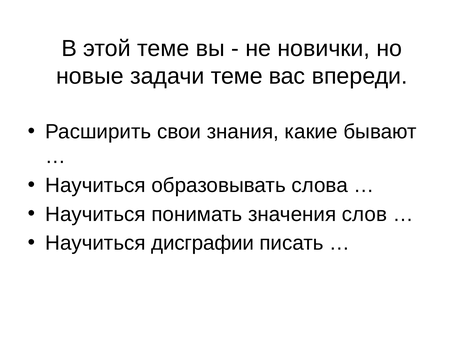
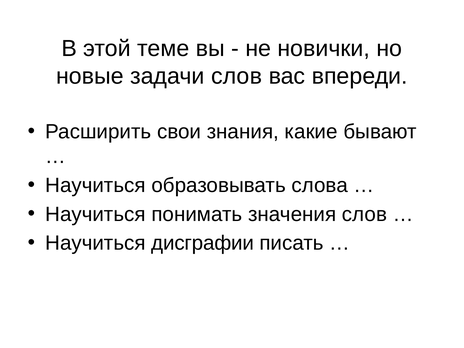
задачи теме: теме -> слов (237, 76)
